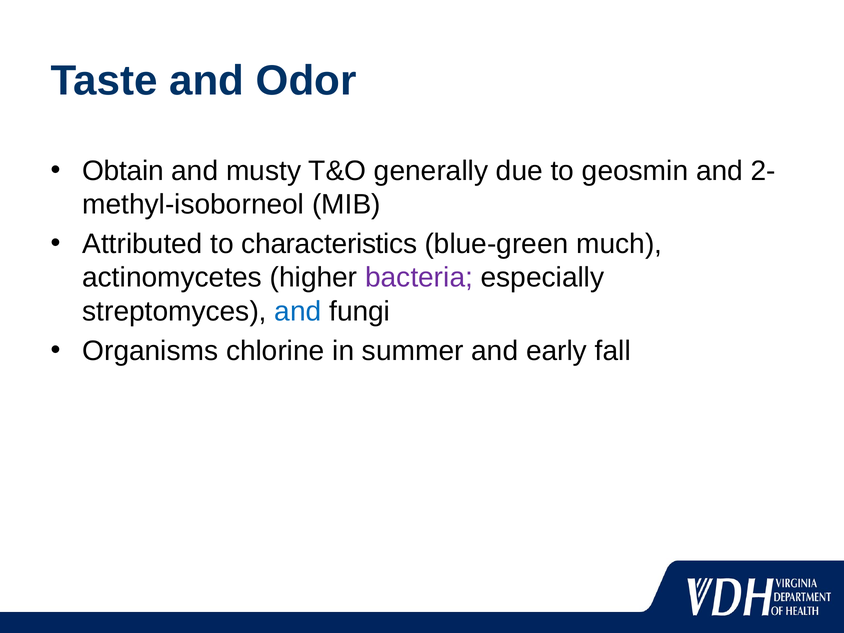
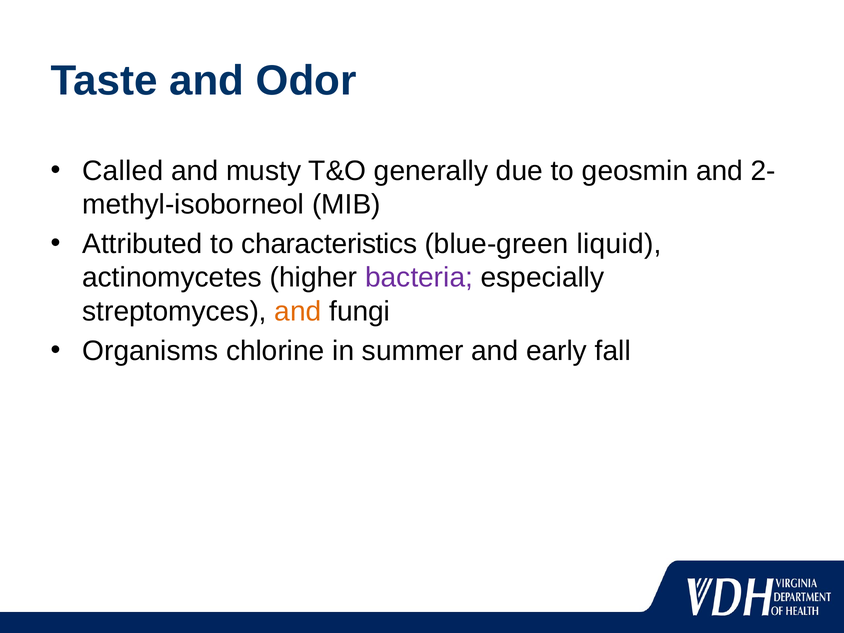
Obtain: Obtain -> Called (123, 171)
much: much -> liquid (619, 244)
and colour: blue -> orange (298, 311)
